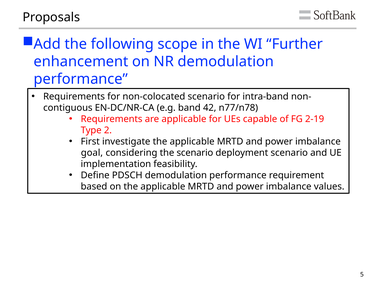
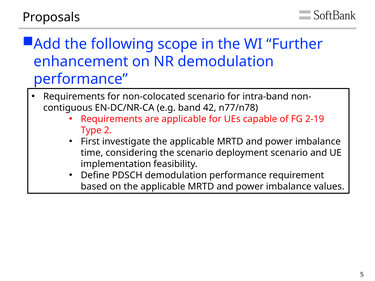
goal: goal -> time (92, 153)
